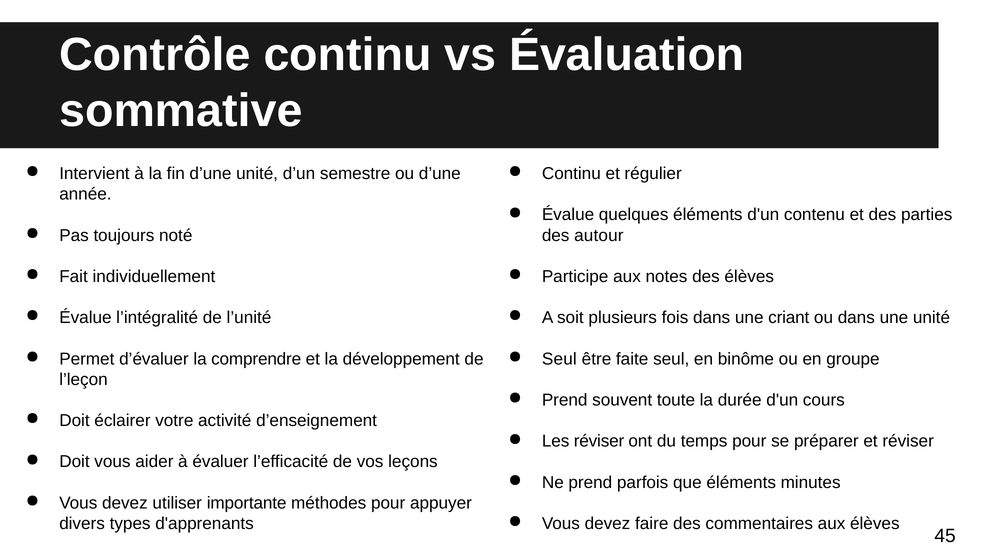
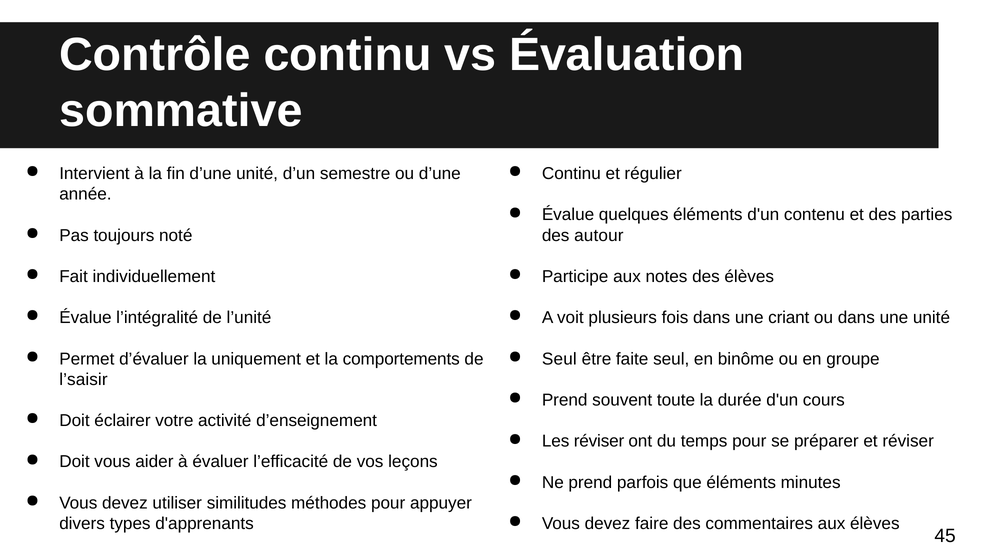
soit: soit -> voit (570, 318)
comprendre: comprendre -> uniquement (256, 359)
développement: développement -> comportements (401, 359)
l’leçon: l’leçon -> l’saisir (83, 379)
importante: importante -> similitudes (247, 503)
